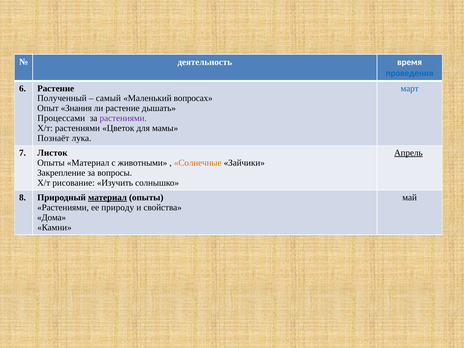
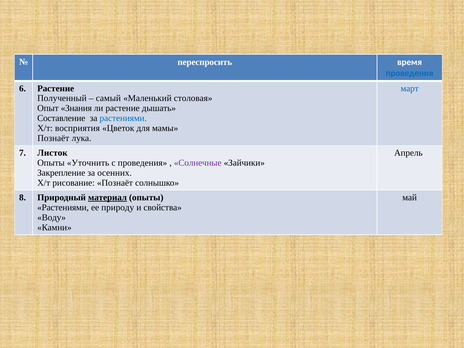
деятельность: деятельность -> переспросить (205, 62)
вопросах: вопросах -> столовая (193, 98)
Процессами: Процессами -> Составление (61, 118)
растениями colour: purple -> blue (123, 118)
Х/т растениями: растениями -> восприятия (77, 128)
Апрель underline: present -> none (408, 153)
Опыты Материал: Материал -> Уточнить (88, 163)
с животными: животными -> проведения (142, 163)
Солнечные colour: orange -> purple (198, 163)
вопросы: вопросы -> осенних (115, 173)
рисование Изучить: Изучить -> Познаёт (115, 183)
Дома: Дома -> Воду (52, 217)
